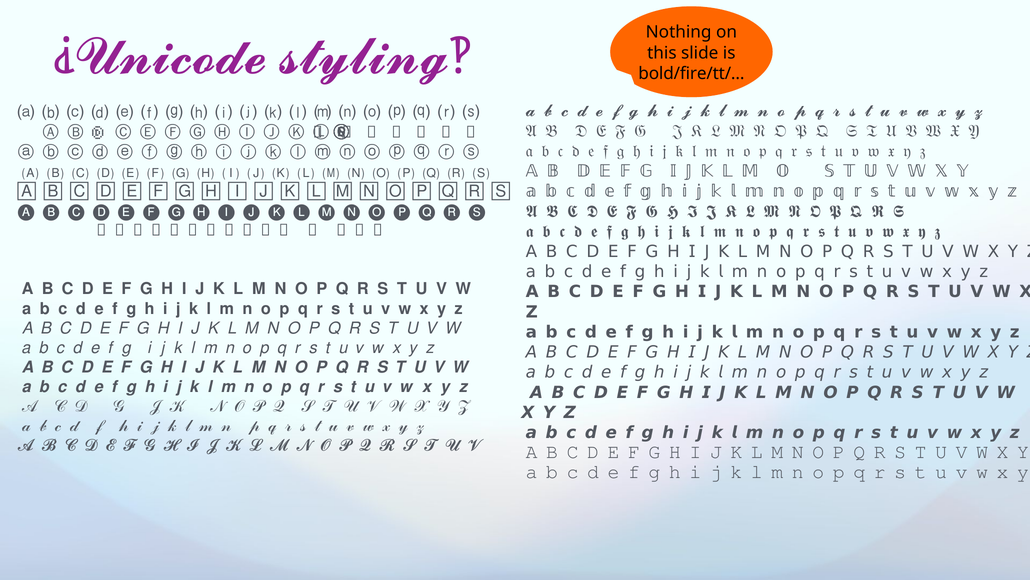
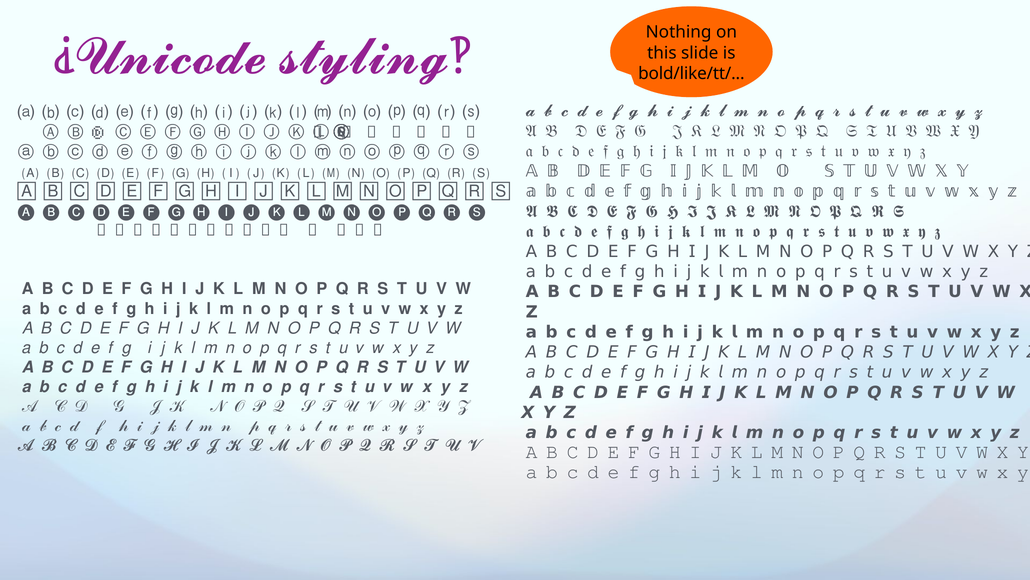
bold/fire/tt/: bold/fire/tt/ -> bold/like/tt/ (691, 74)
